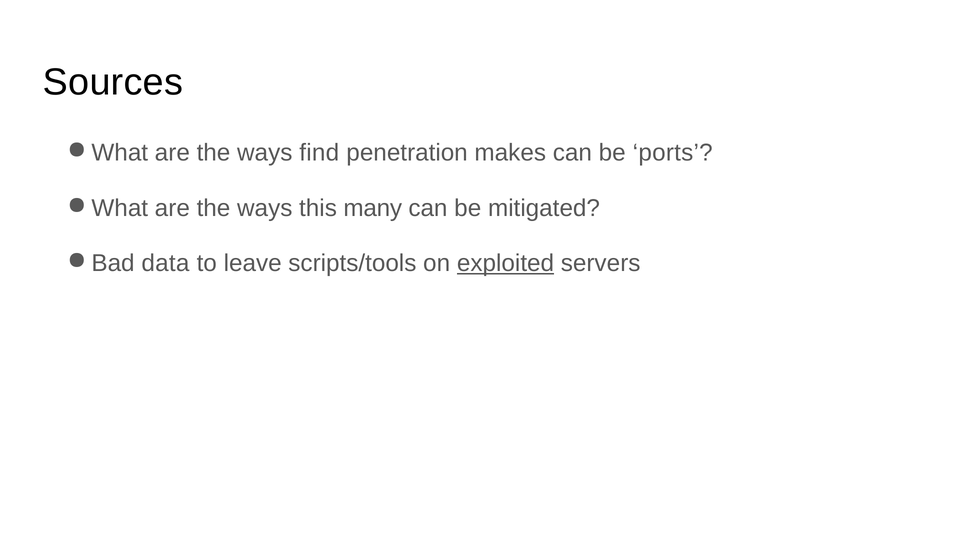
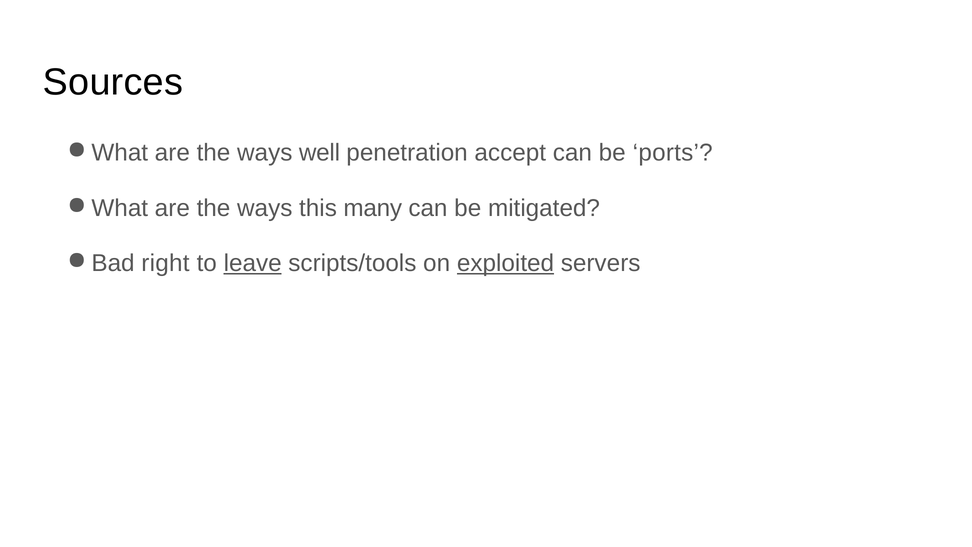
find: find -> well (319, 153)
makes: makes -> accept (510, 153)
data: data -> right (165, 263)
leave underline: none -> present (253, 263)
